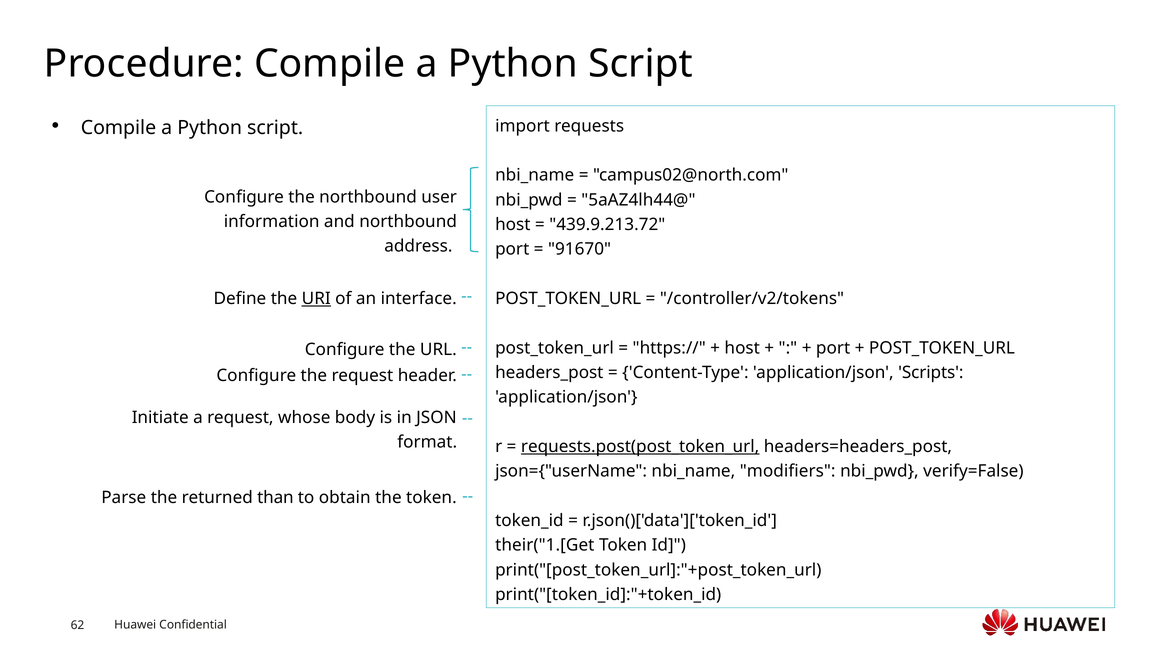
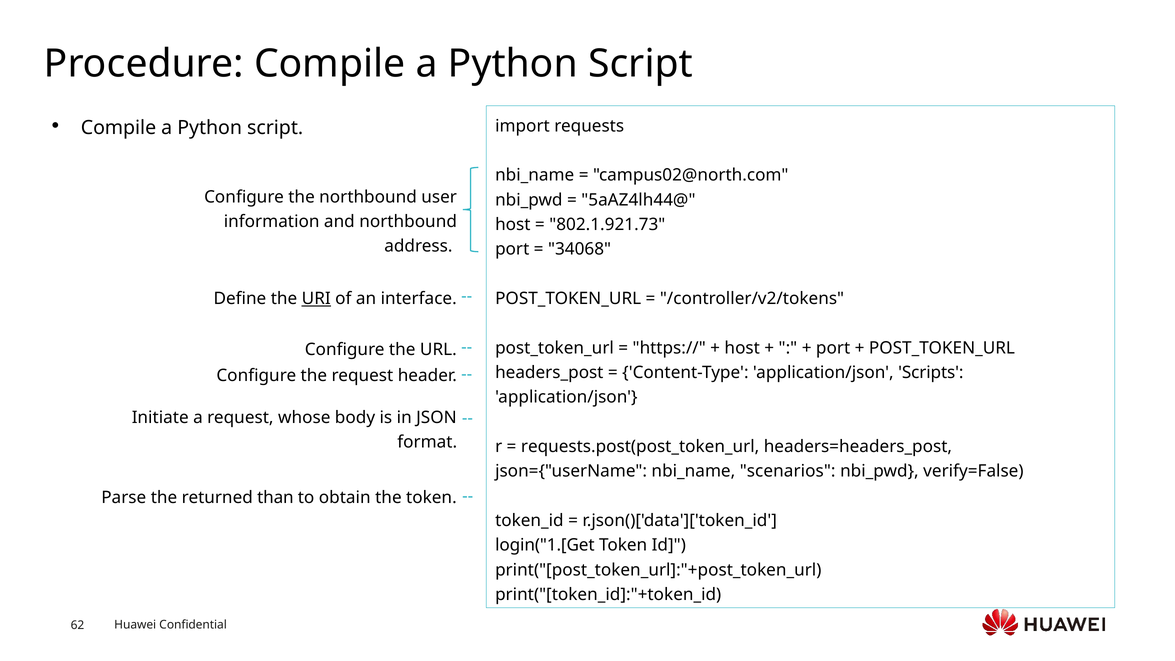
439.9.213.72: 439.9.213.72 -> 802.1.921.73 (607, 225)
91670: 91670 -> 34068 (580, 249)
requests.post(post_token_url underline: present -> none (640, 447)
modifiers: modifiers -> scenarios (788, 471)
their("1.[Get: their("1.[Get -> login("1.[Get (545, 545)
